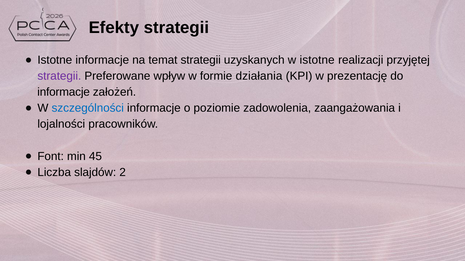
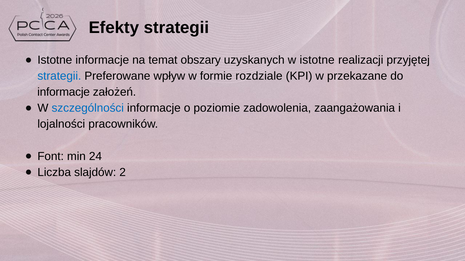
temat strategii: strategii -> obszary (201, 60)
strategii colour: purple -> blue (59, 76)
działania: działania -> rozdziale (259, 76)
prezentację: prezentację -> przekazane (357, 76)
45: 45 -> 24 (95, 157)
